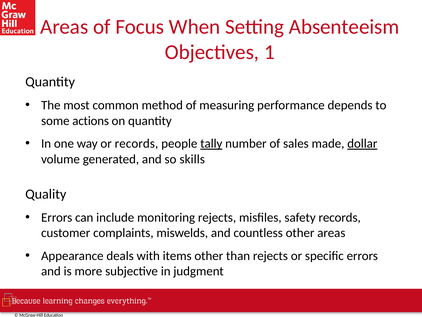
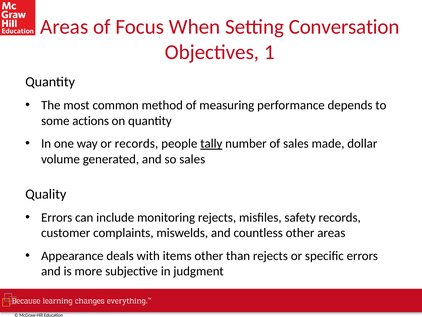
Absenteeism: Absenteeism -> Conversation (344, 27)
dollar underline: present -> none (362, 143)
so skills: skills -> sales (192, 159)
